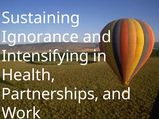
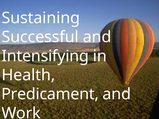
Ignorance: Ignorance -> Successful (40, 37)
Partnerships: Partnerships -> Predicament (50, 94)
